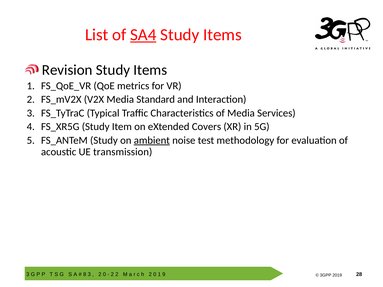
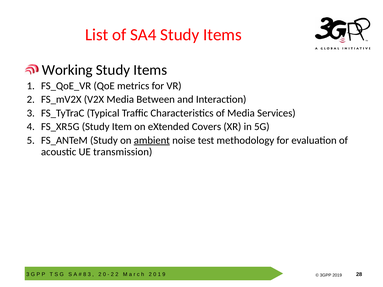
SA4 underline: present -> none (143, 35)
Revision: Revision -> Working (67, 70)
Standard: Standard -> Between (156, 100)
